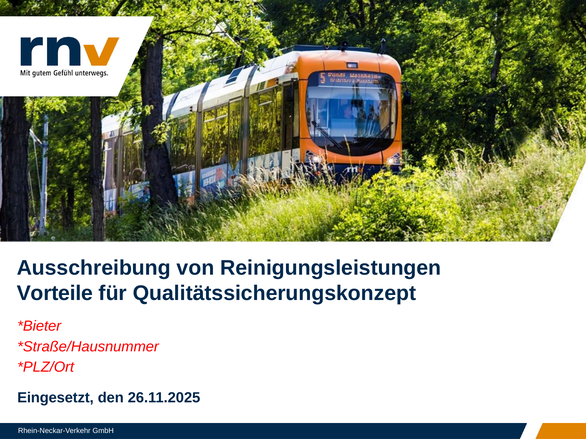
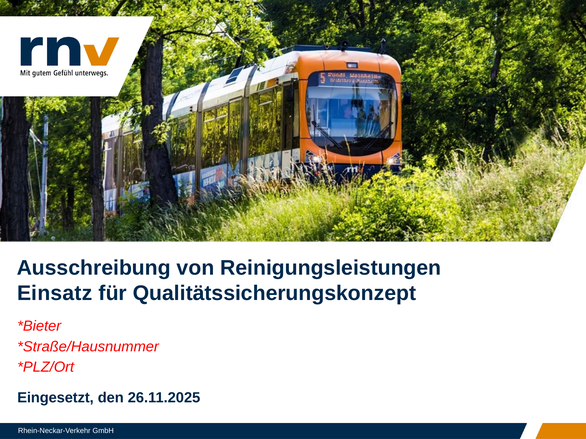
Vorteile: Vorteile -> Einsatz (55, 293)
